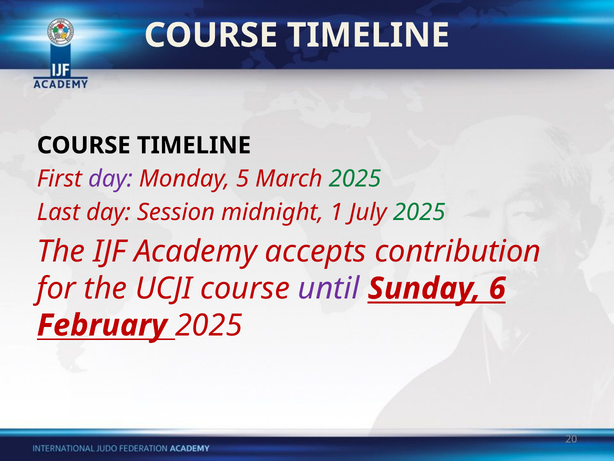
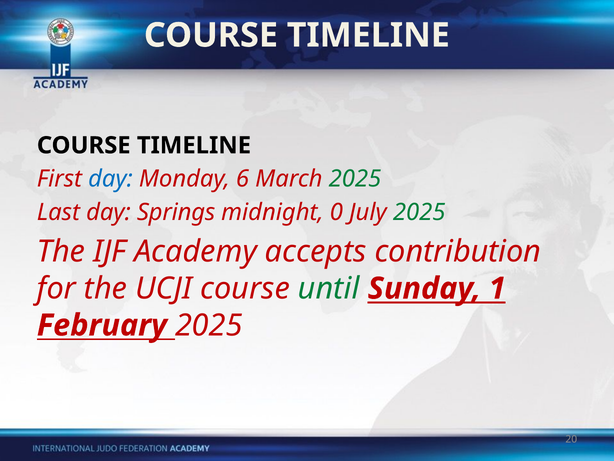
day colour: purple -> blue (110, 179)
5: 5 -> 6 (243, 179)
Session: Session -> Springs (176, 212)
1: 1 -> 0 (336, 212)
until colour: purple -> green (329, 288)
6: 6 -> 1 (497, 288)
